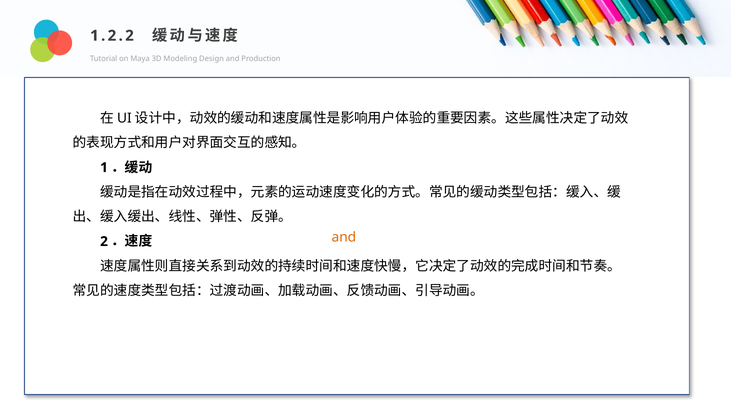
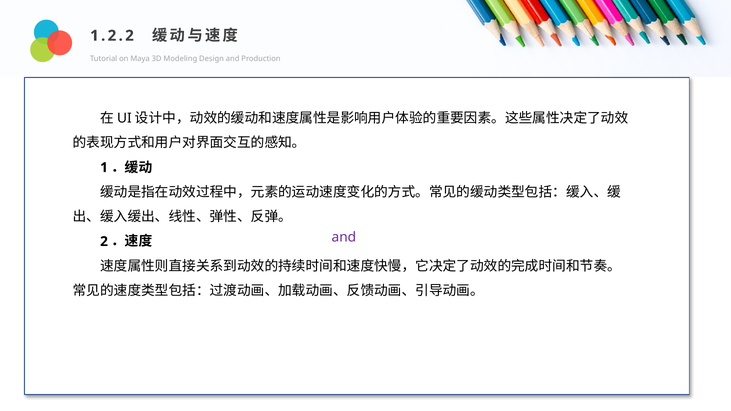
and colour: orange -> purple (344, 237)
